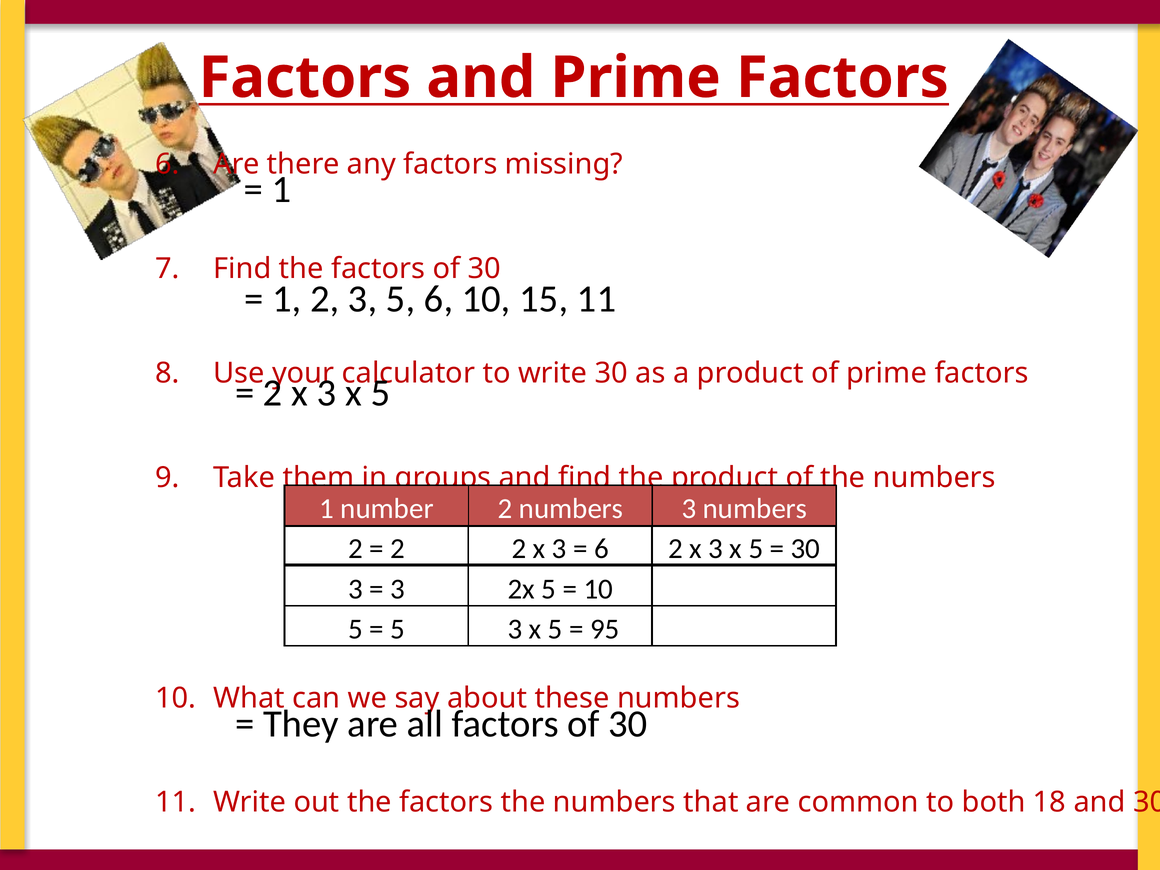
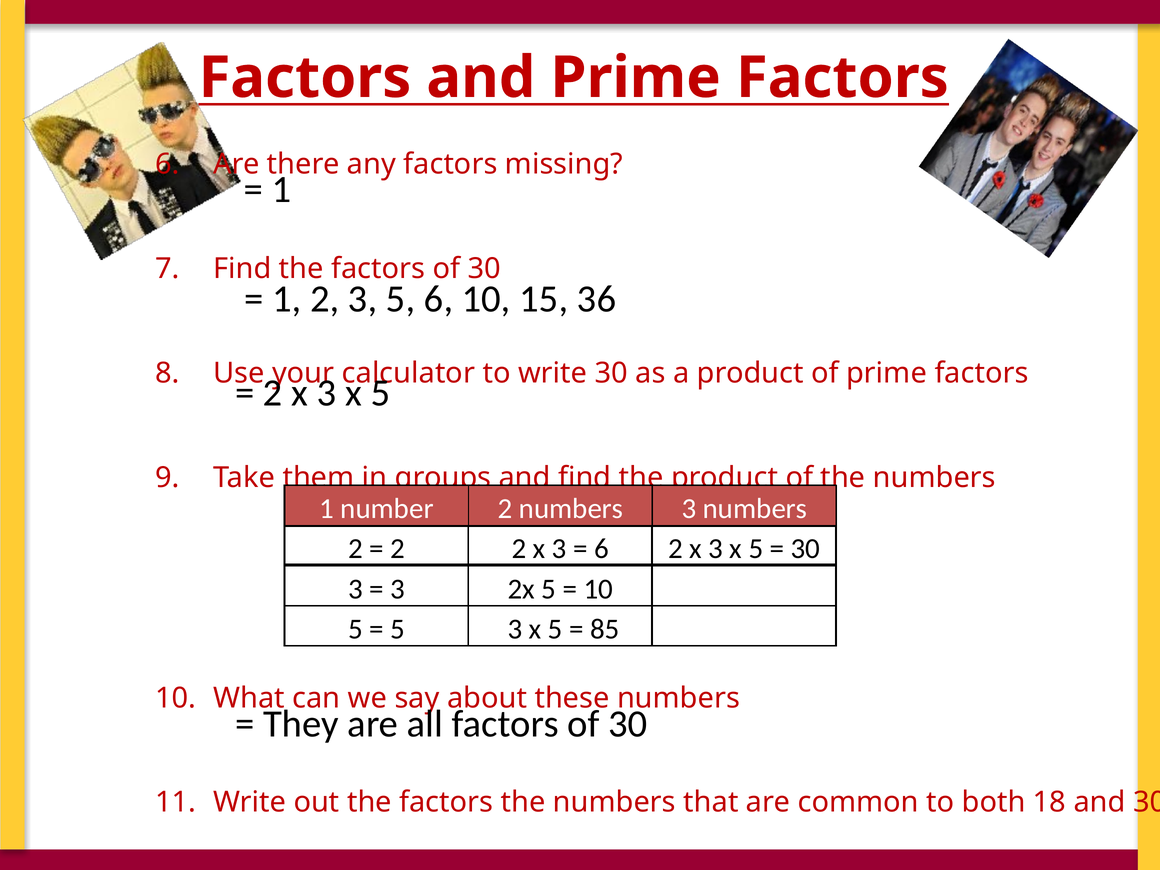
15 11: 11 -> 36 (597, 299)
95: 95 -> 85 (605, 629)
